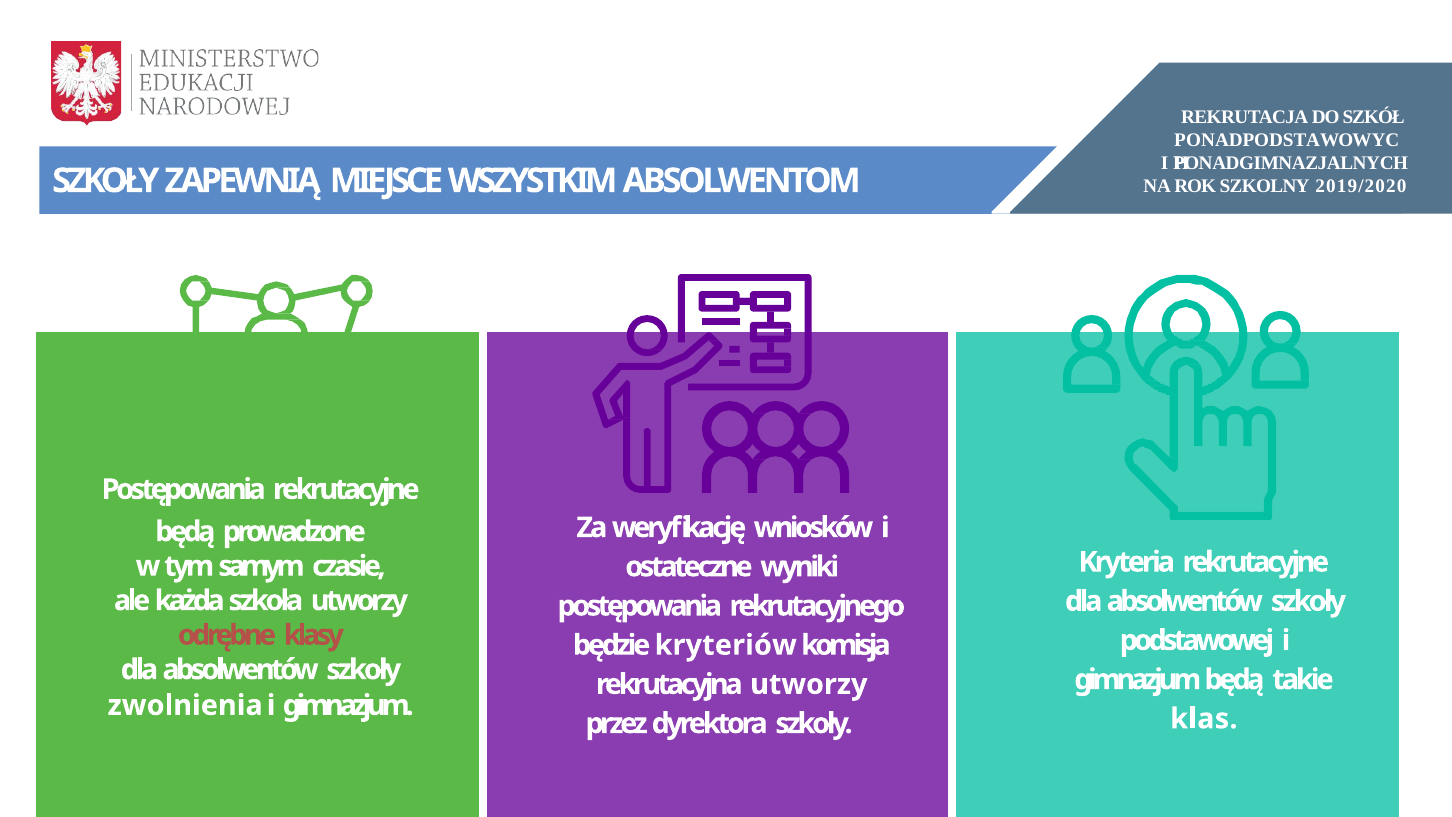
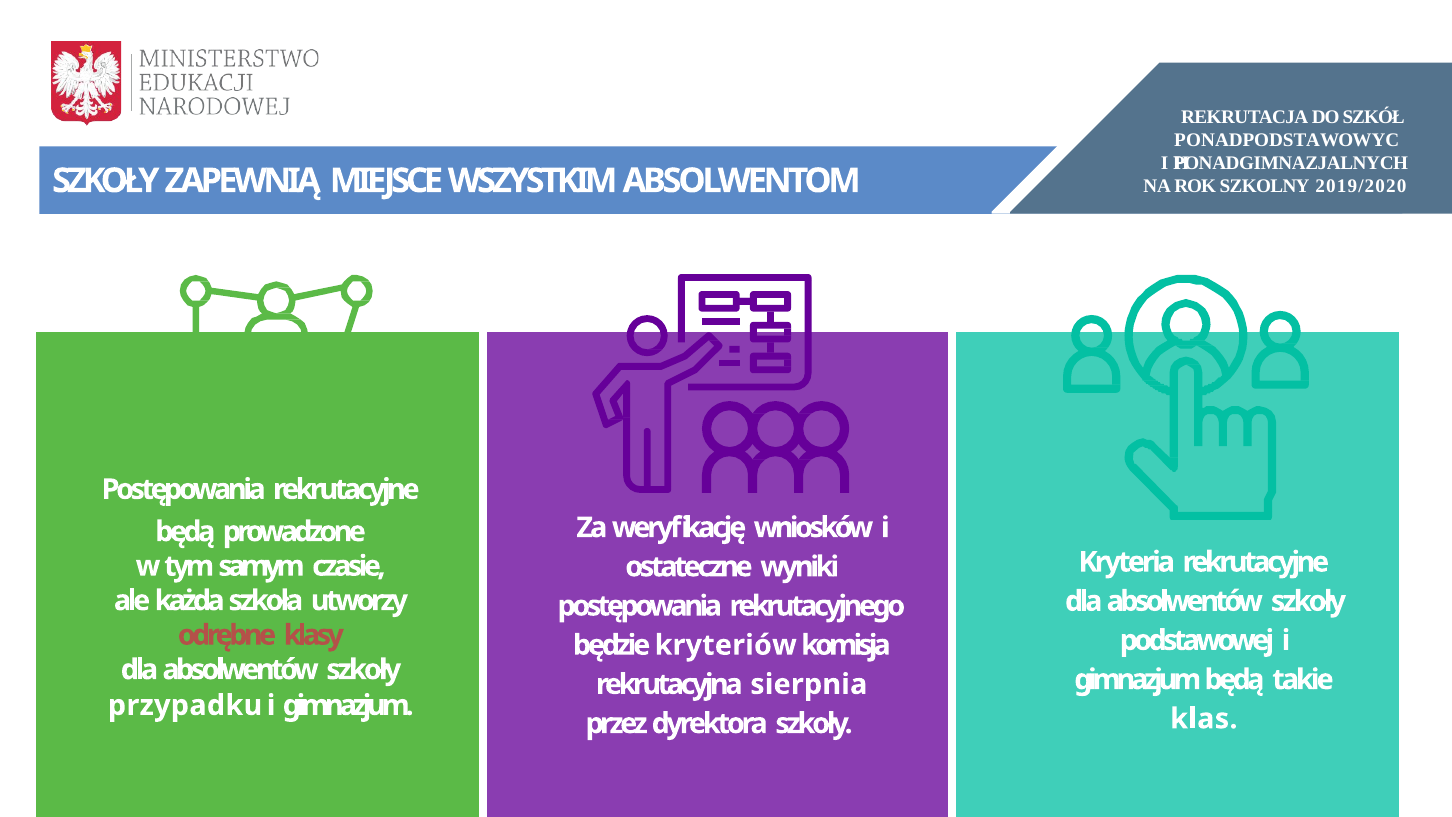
rekrutacyjna utworzy: utworzy -> sierpnia (809, 685)
zwolnienia: zwolnienia -> przypadku (185, 706)
